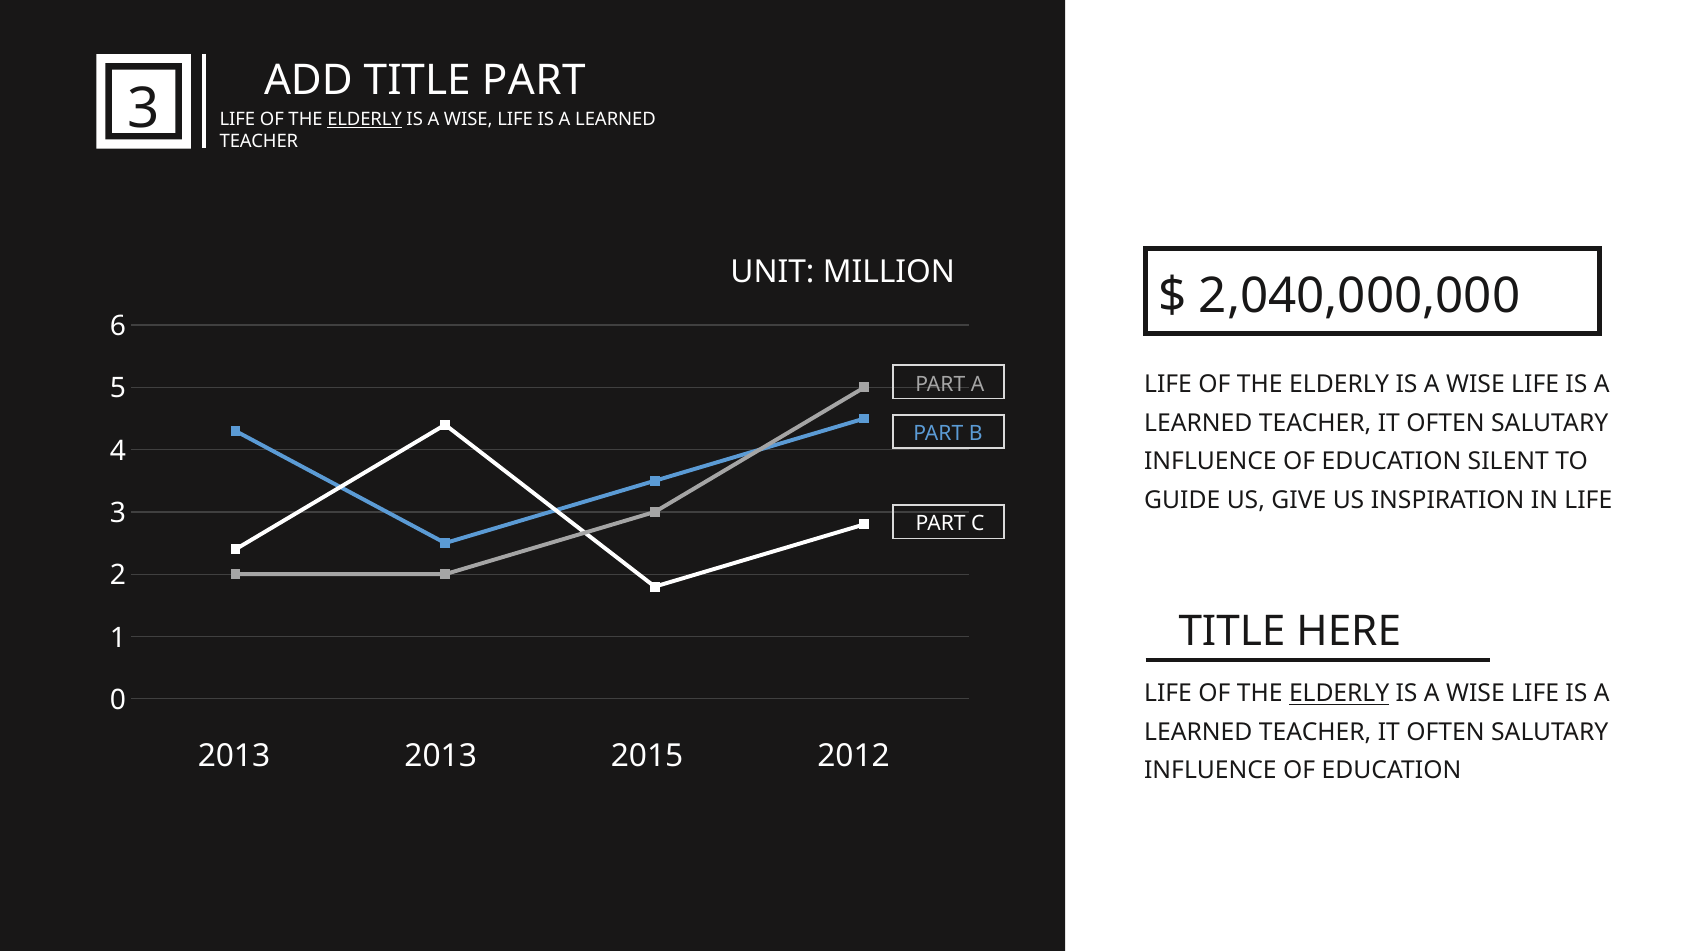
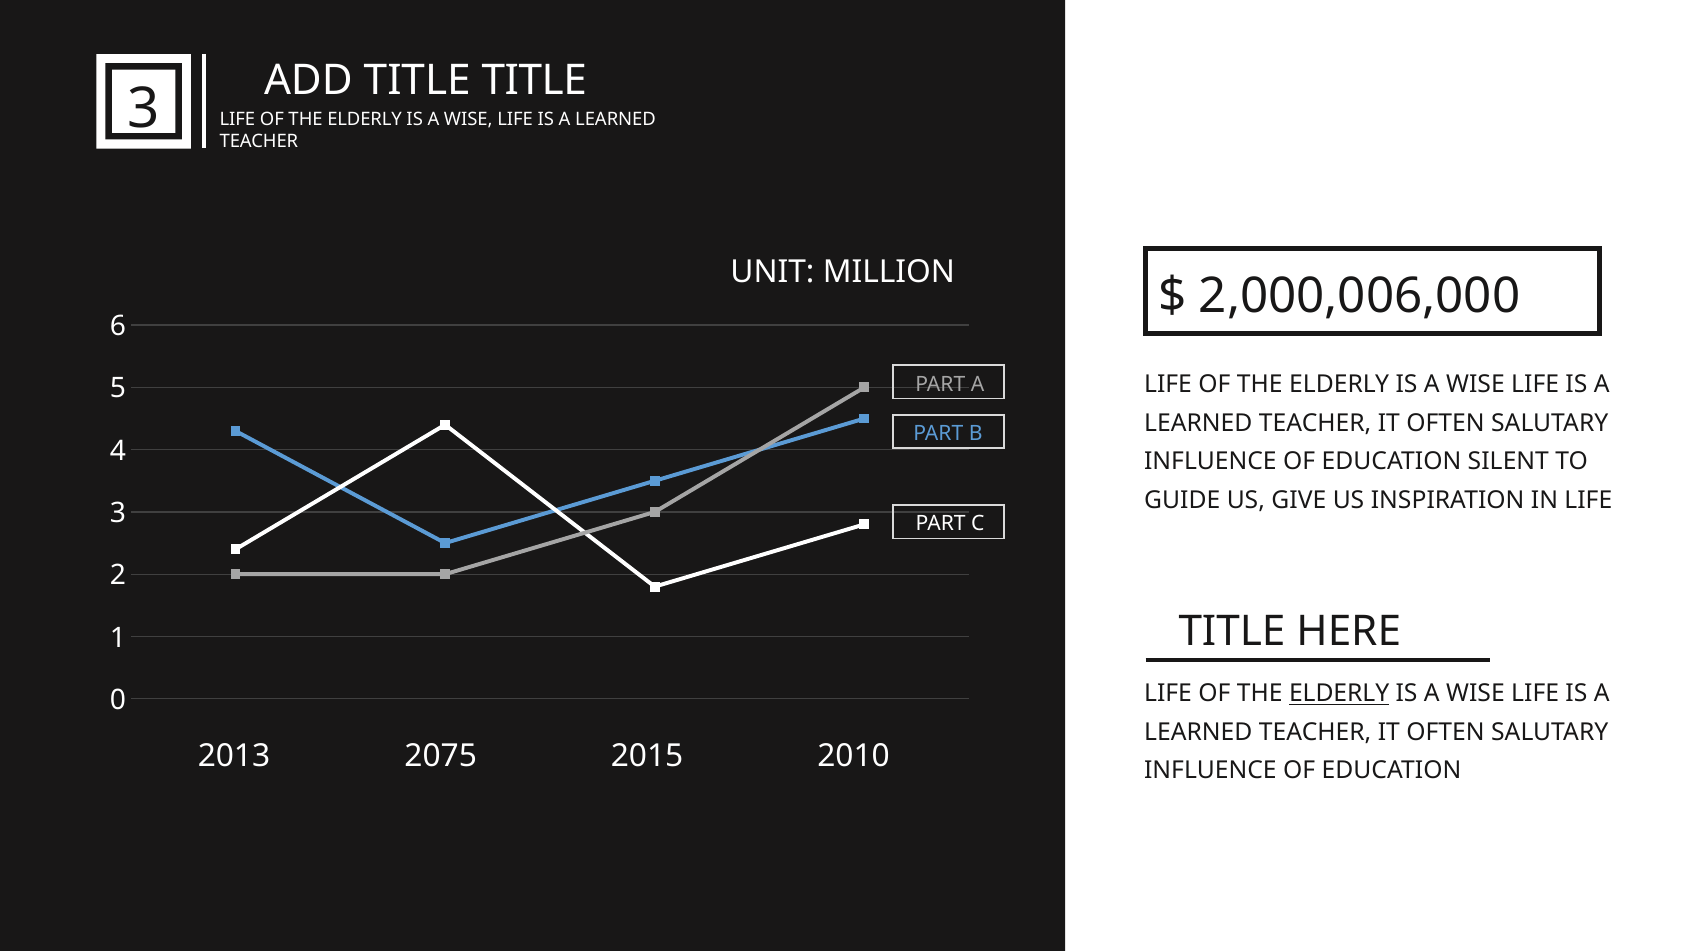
TITLE PART: PART -> TITLE (534, 81)
ELDERLY underline: present -> none (365, 120)
2,040,000,000: 2,040,000,000 -> 2,000,006,000 (1360, 296)
2013 2013: 2013 -> 2075 (441, 756)
2012: 2012 -> 2010 (854, 756)
